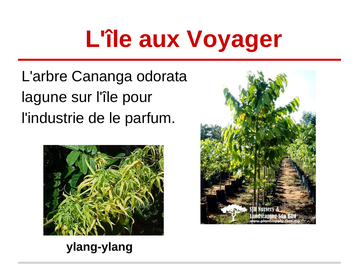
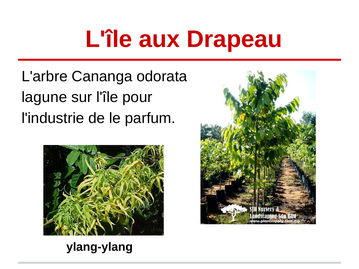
Voyager: Voyager -> Drapeau (234, 39)
